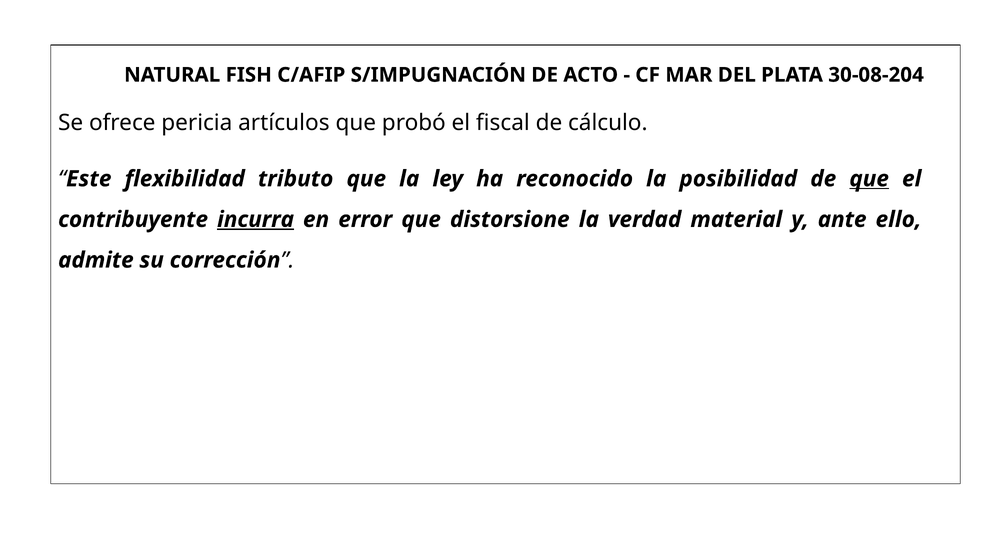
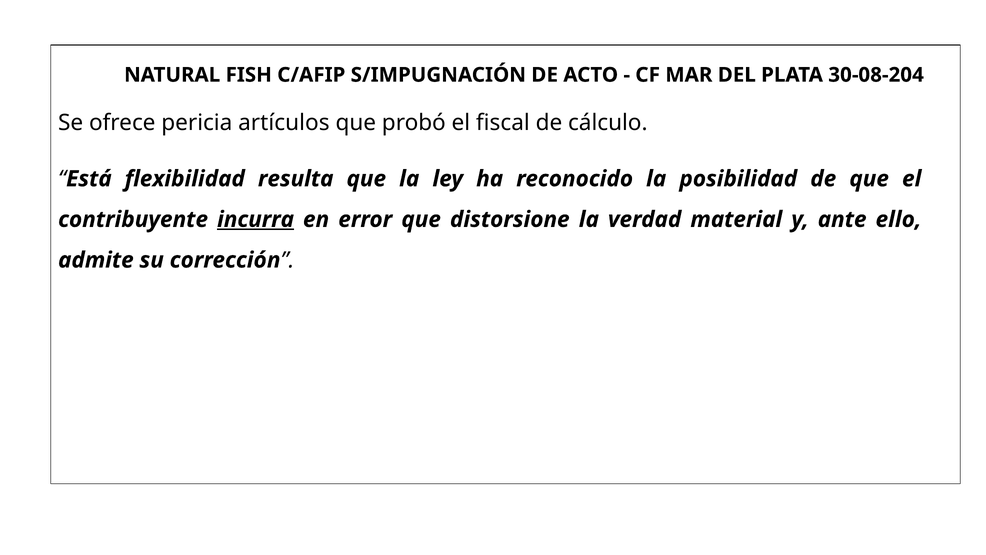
Este: Este -> Está (89, 179)
tributo: tributo -> resulta (296, 179)
que underline: present -> none (869, 179)
